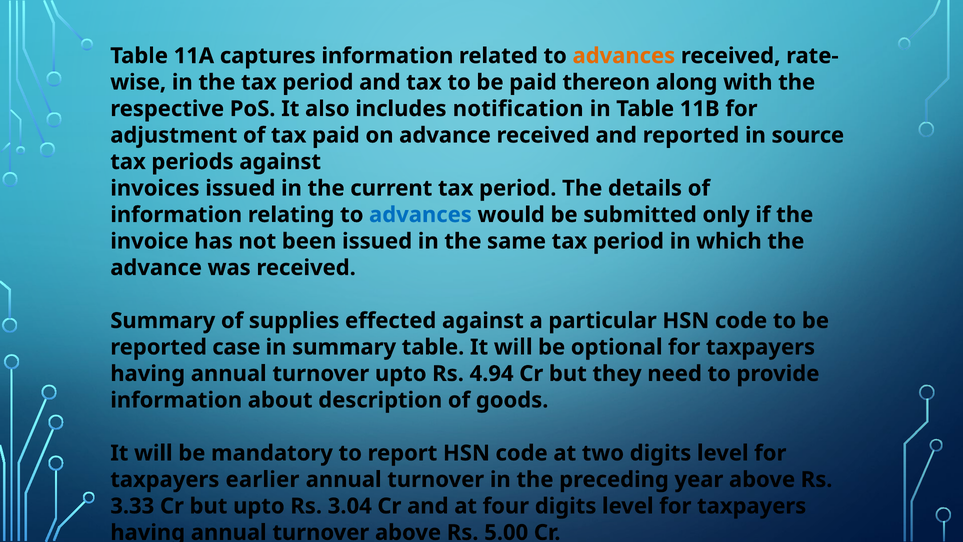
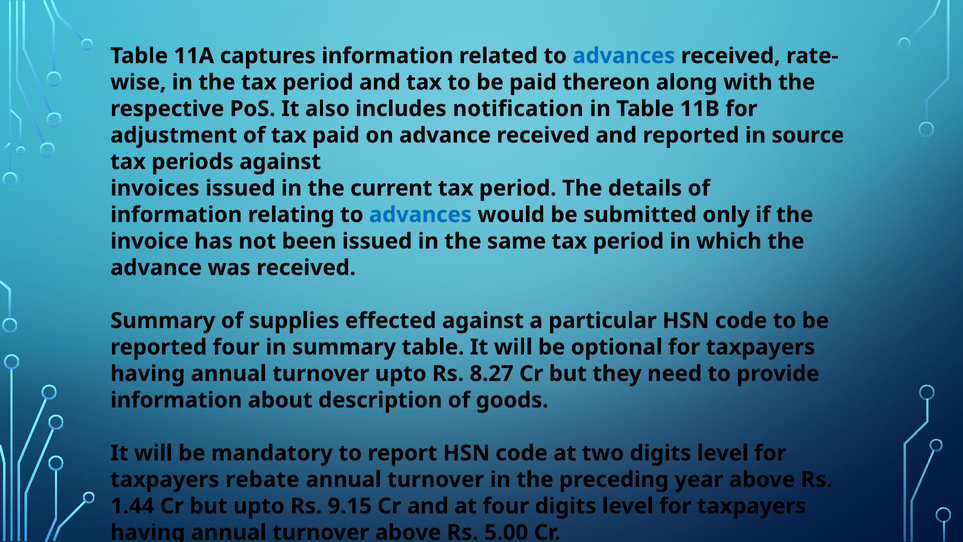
advances colour: orange -> blue (624, 56)
reported case: case -> four (236, 347)
4.94: 4.94 -> 8.27 (492, 373)
earlier: earlier -> rebate (262, 479)
3.33: 3.33 -> 1.44 (132, 506)
3.04: 3.04 -> 9.15 (350, 506)
